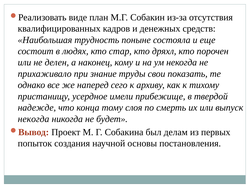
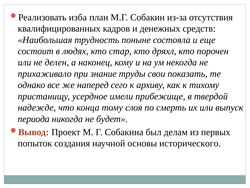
виде: виде -> изба (78, 17)
некогда: некогда -> периода (34, 119)
постановления: постановления -> исторического (190, 143)
